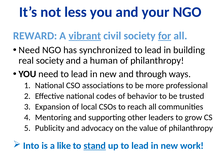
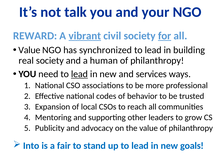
less: less -> talk (76, 12)
Need: Need -> Value (29, 50)
lead underline: none -> present (79, 74)
through: through -> services (151, 74)
like: like -> fair (64, 146)
stand underline: present -> none (95, 146)
work: work -> goals (192, 146)
